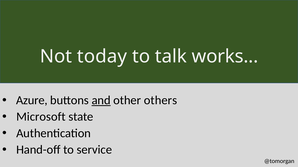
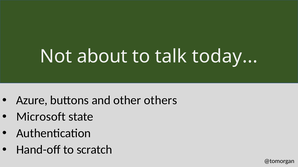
today: today -> about (102, 56)
works: works -> today (225, 56)
and underline: present -> none (101, 101)
service: service -> scratch (94, 150)
